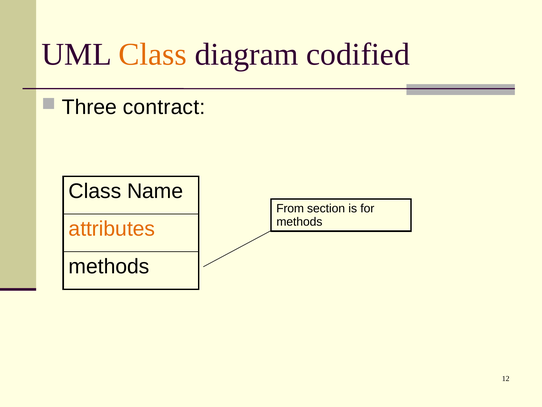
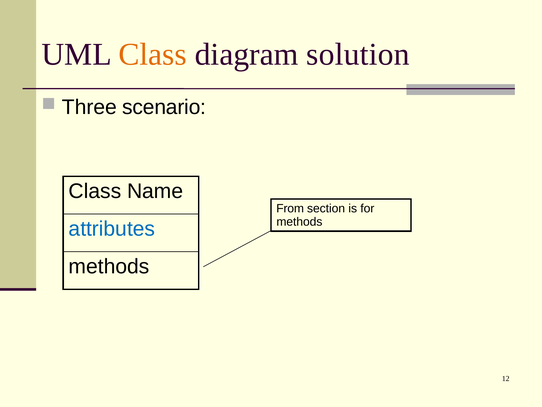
codified: codified -> solution (358, 54)
contract: contract -> scenario (164, 107)
attributes colour: orange -> blue (112, 229)
